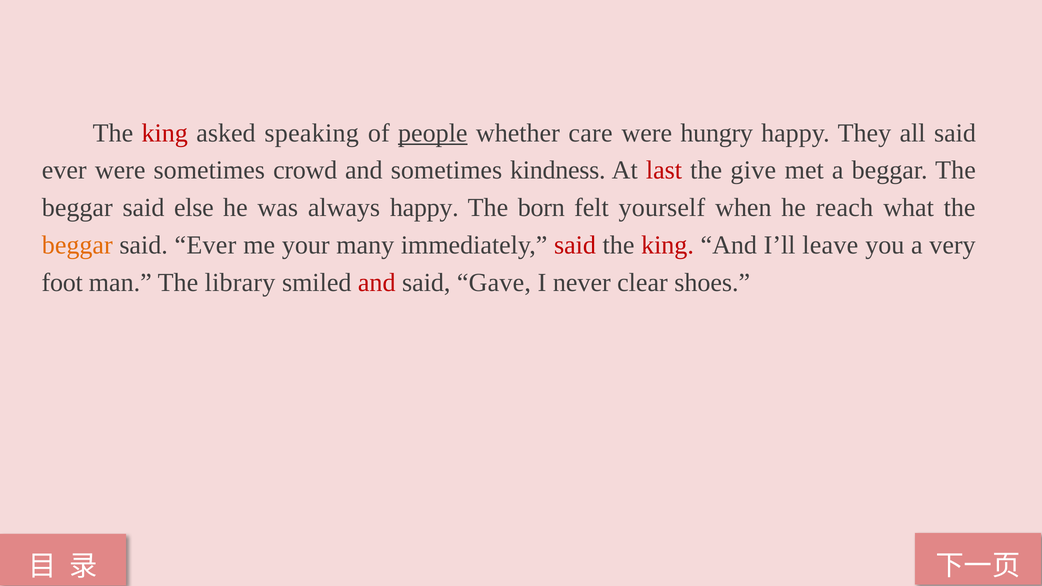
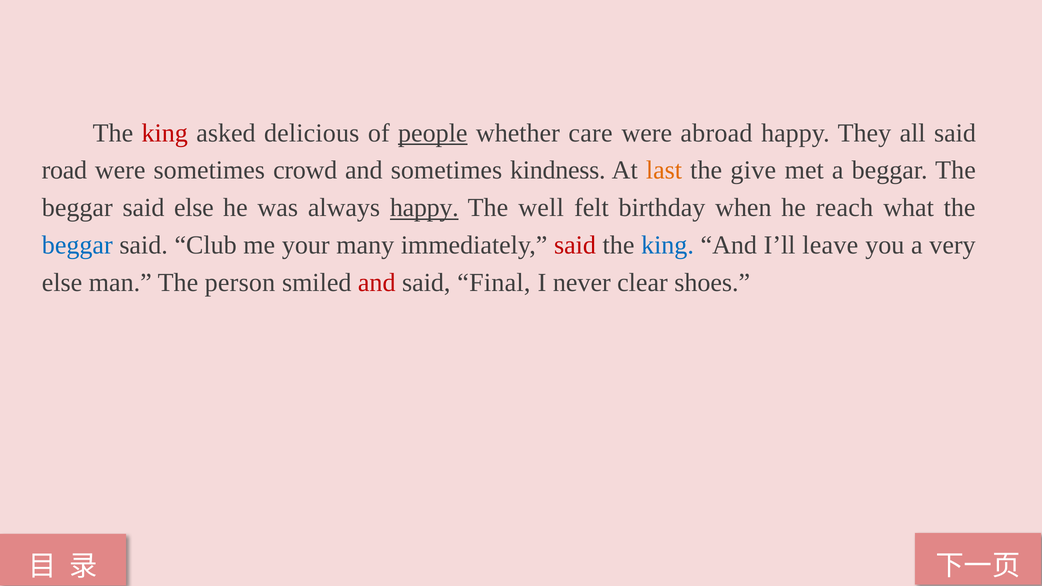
speaking: speaking -> delicious (312, 133)
hungry: hungry -> abroad (716, 133)
ever: ever -> road (64, 170)
last colour: red -> orange (664, 170)
happy underline: none -> present (424, 208)
born: born -> well (541, 208)
yourself: yourself -> birthday (662, 208)
beggar colour: orange -> blue (77, 245)
Ever: Ever -> Club (206, 245)
king colour: red -> blue (668, 245)
foot: foot -> else (62, 283)
library: library -> person (240, 283)
Gave: Gave -> Final (494, 283)
